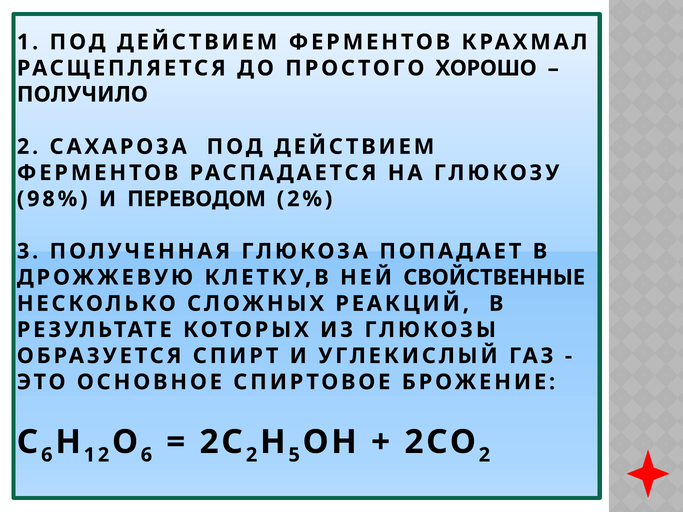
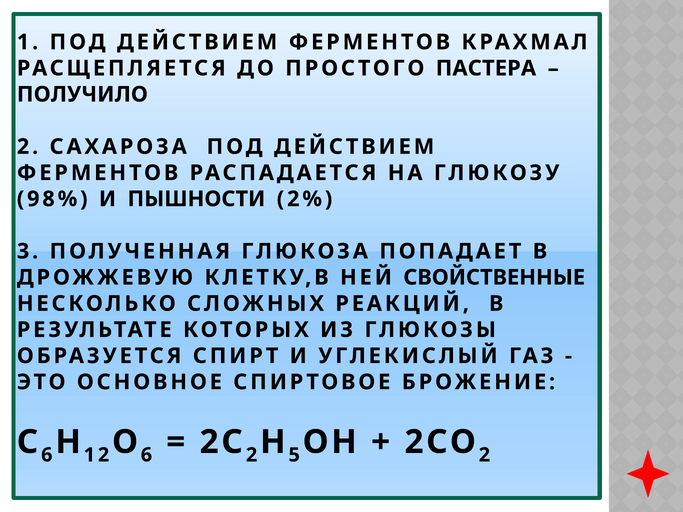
ХОРОШО: ХОРОШО -> ПАСТЕРА (486, 68)
ПЕРЕВОДОМ: ПЕРЕВОДОМ -> ПЫШНОСТИ (196, 199)
